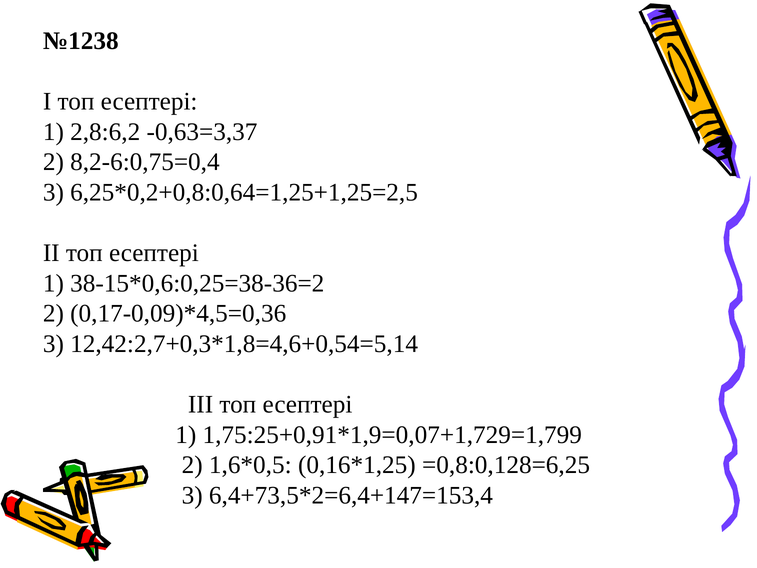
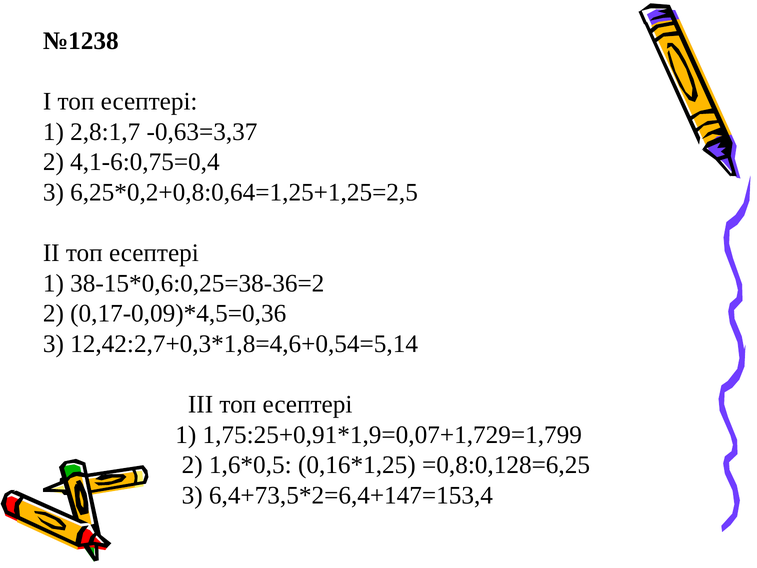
2,8:6,2: 2,8:6,2 -> 2,8:1,7 (105, 132)
8,2-6:0,75=0,4: 8,2-6:0,75=0,4 -> 4,1-6:0,75=0,4 (145, 162)
